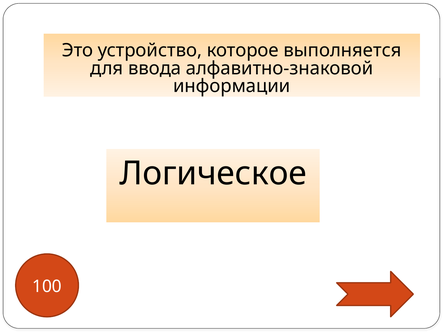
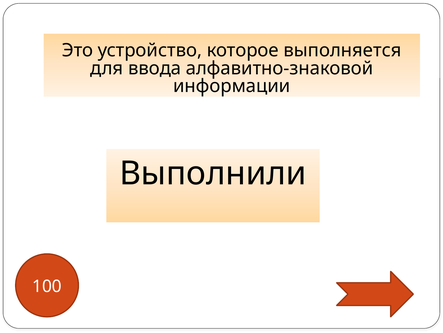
Логическое: Логическое -> Выполнили (213, 173)
